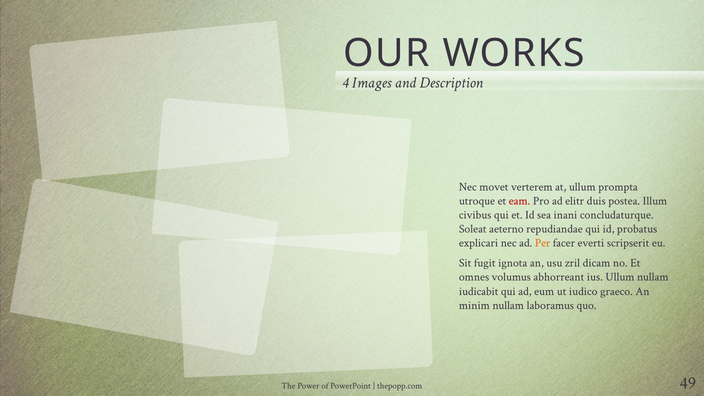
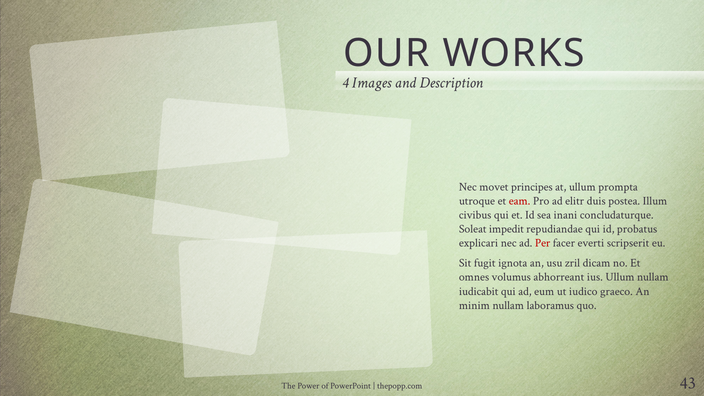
verterem: verterem -> principes (532, 187)
aeterno: aeterno -> impedit (506, 229)
Per colour: orange -> red (543, 243)
49: 49 -> 43 (688, 383)
